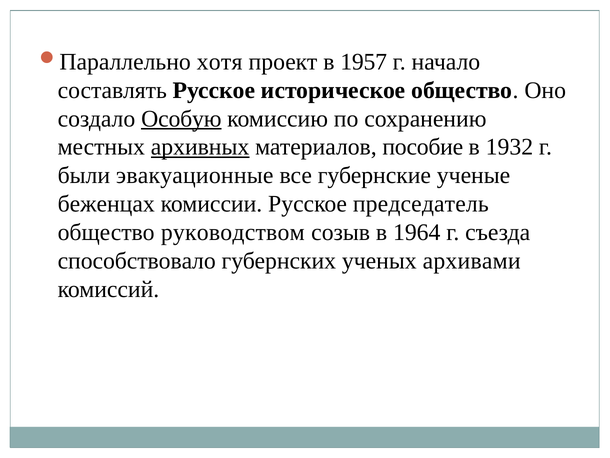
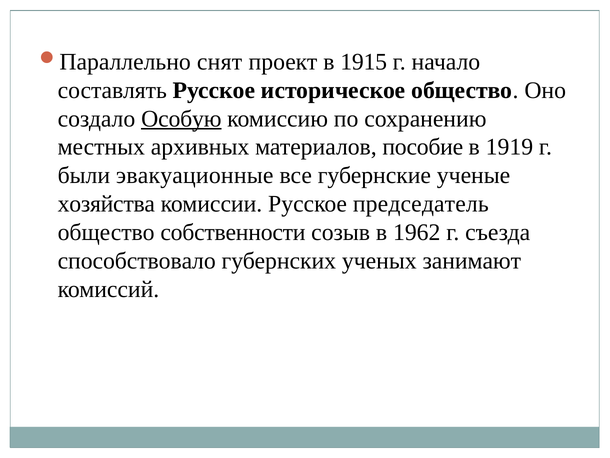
хотя: хотя -> снят (220, 62)
1957: 1957 -> 1915 (364, 62)
архивных underline: present -> none (200, 147)
1932: 1932 -> 1919 (509, 147)
беженцах: беженцах -> хозяйства (106, 204)
руководством: руководством -> собственности (233, 232)
1964: 1964 -> 1962 (417, 232)
архивами: архивами -> занимают (472, 261)
